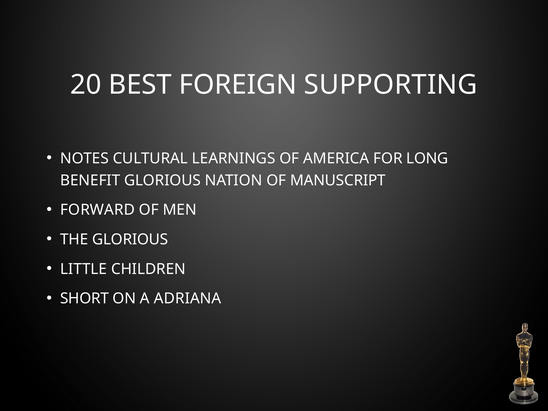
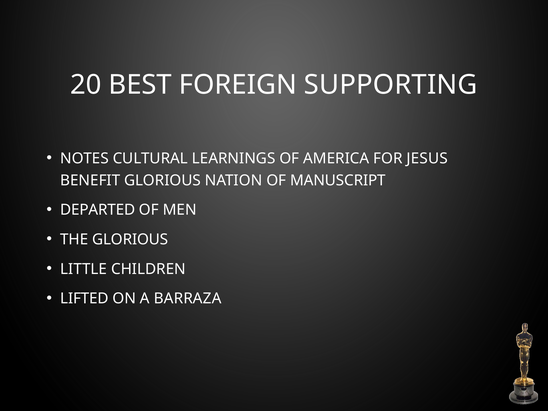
LONG: LONG -> JESUS (427, 158)
FORWARD: FORWARD -> DEPARTED (98, 210)
SHORT: SHORT -> LIFTED (84, 299)
ADRIANA: ADRIANA -> BARRAZA (188, 299)
